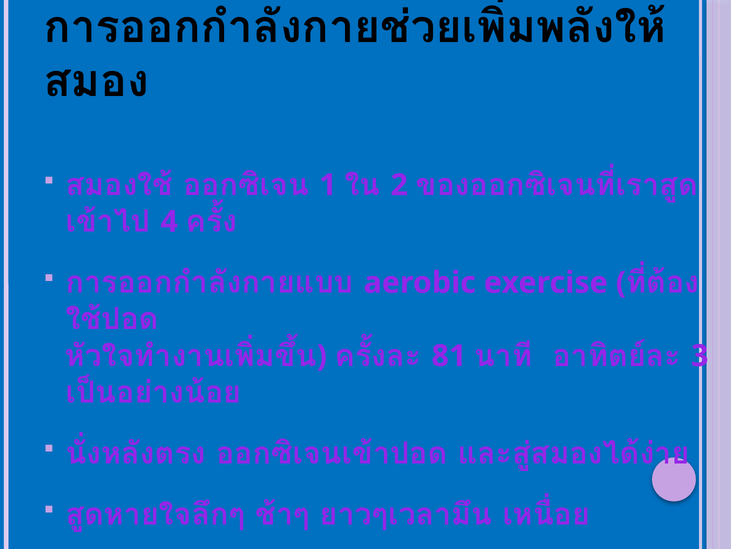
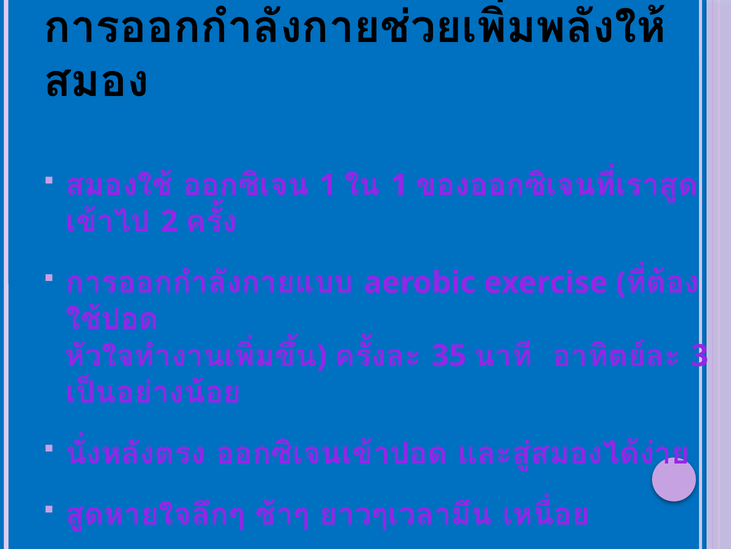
2: 2 -> 1 (399, 185)
4: 4 -> 2 (169, 221)
81: 81 -> 35 (449, 355)
